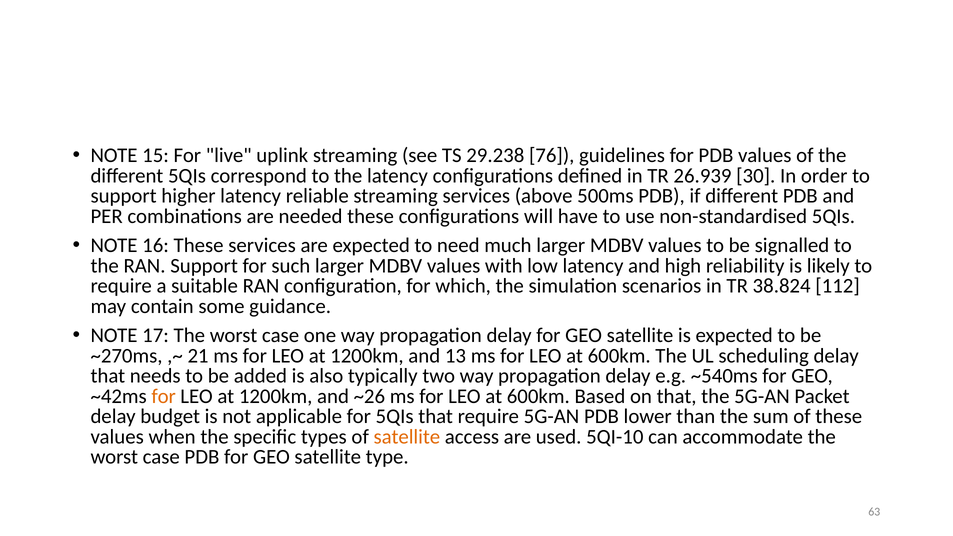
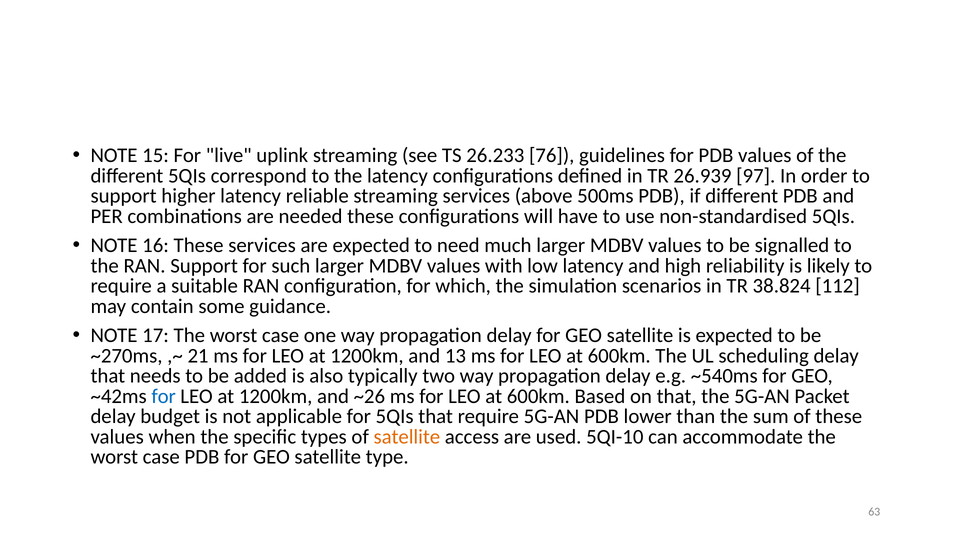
29.238: 29.238 -> 26.233 (495, 156)
30: 30 -> 97 (756, 176)
for colour: orange -> blue (164, 396)
